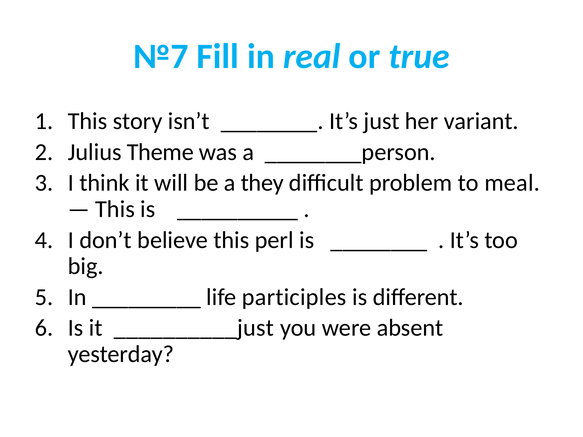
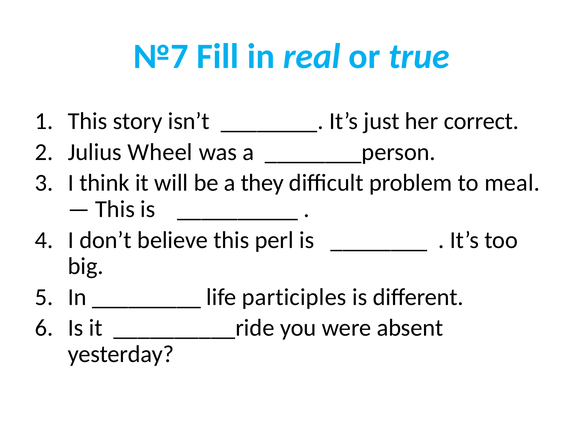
variant: variant -> correct (481, 121)
Theme: Theme -> Wheel (160, 152)
__________just: __________just -> __________ride (194, 328)
